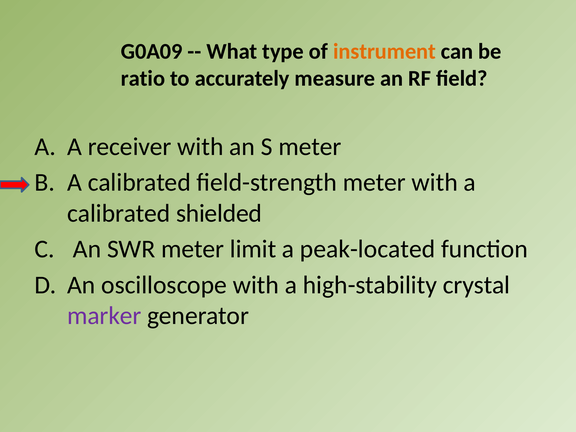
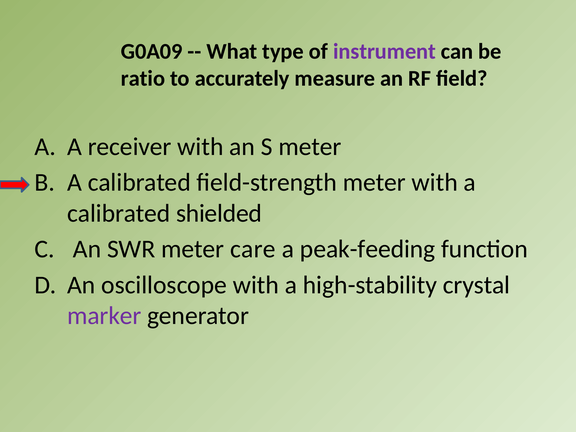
instrument colour: orange -> purple (385, 51)
limit: limit -> care (253, 249)
peak-located: peak-located -> peak-feeding (368, 249)
